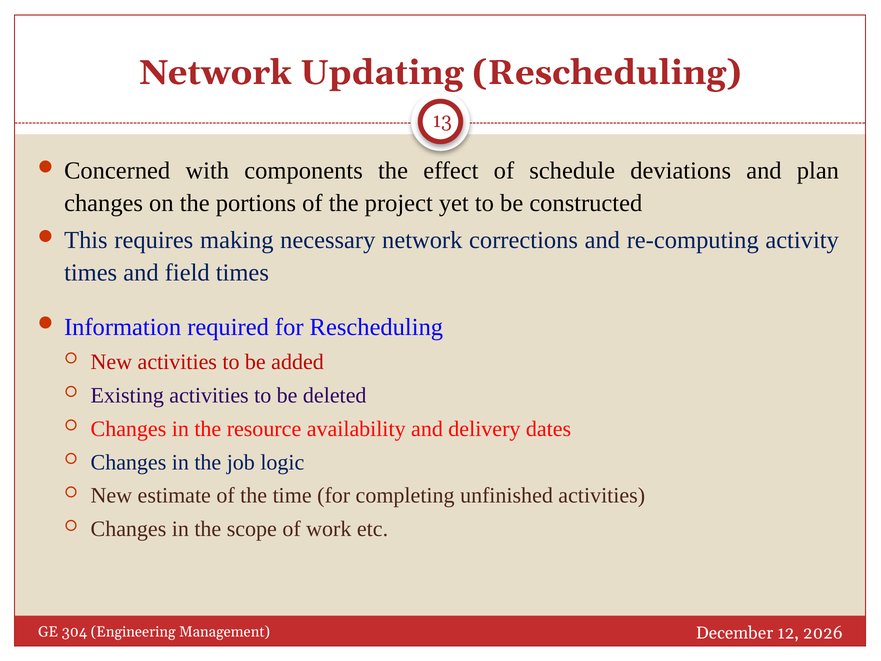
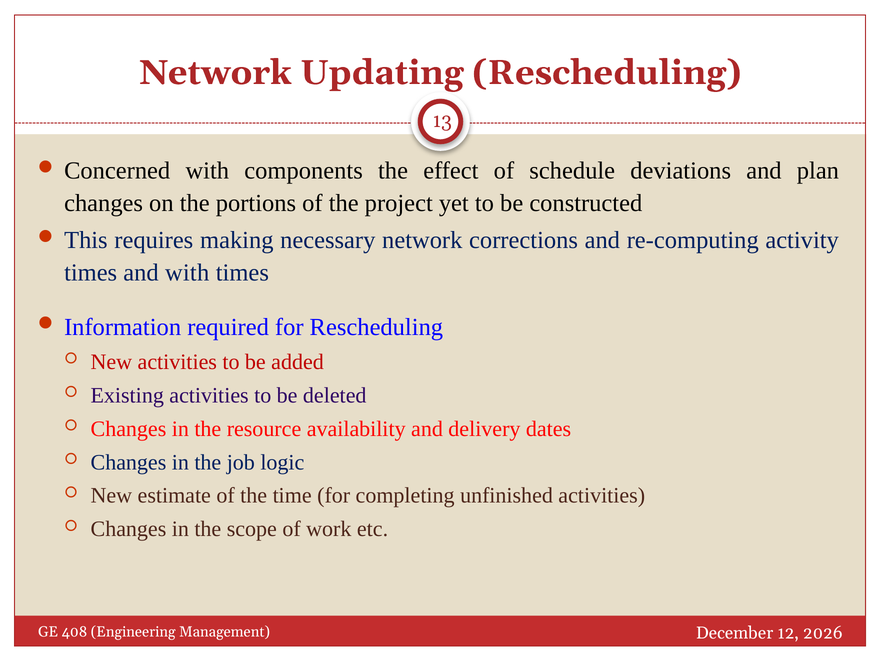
and field: field -> with (187, 273)
304: 304 -> 408 (75, 632)
